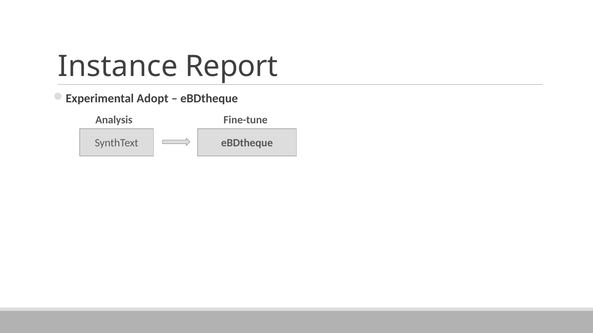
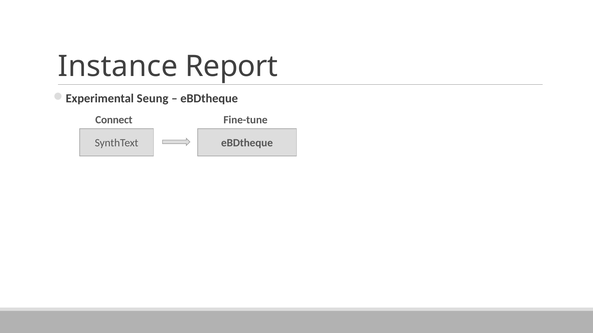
Adopt: Adopt -> Seung (153, 99)
Analysis: Analysis -> Connect (114, 120)
